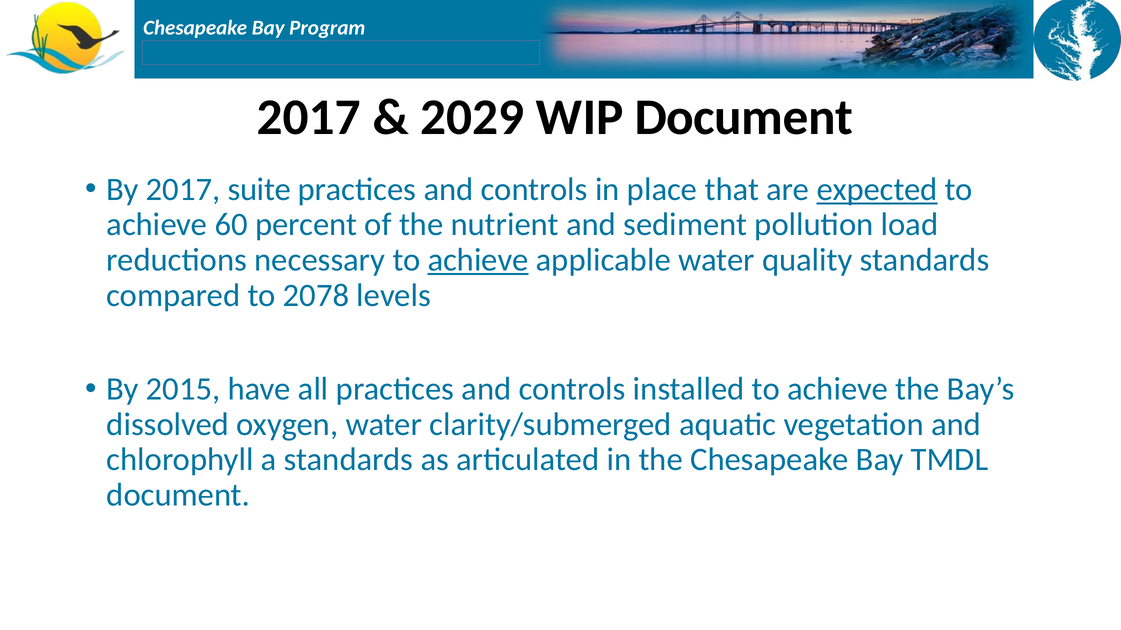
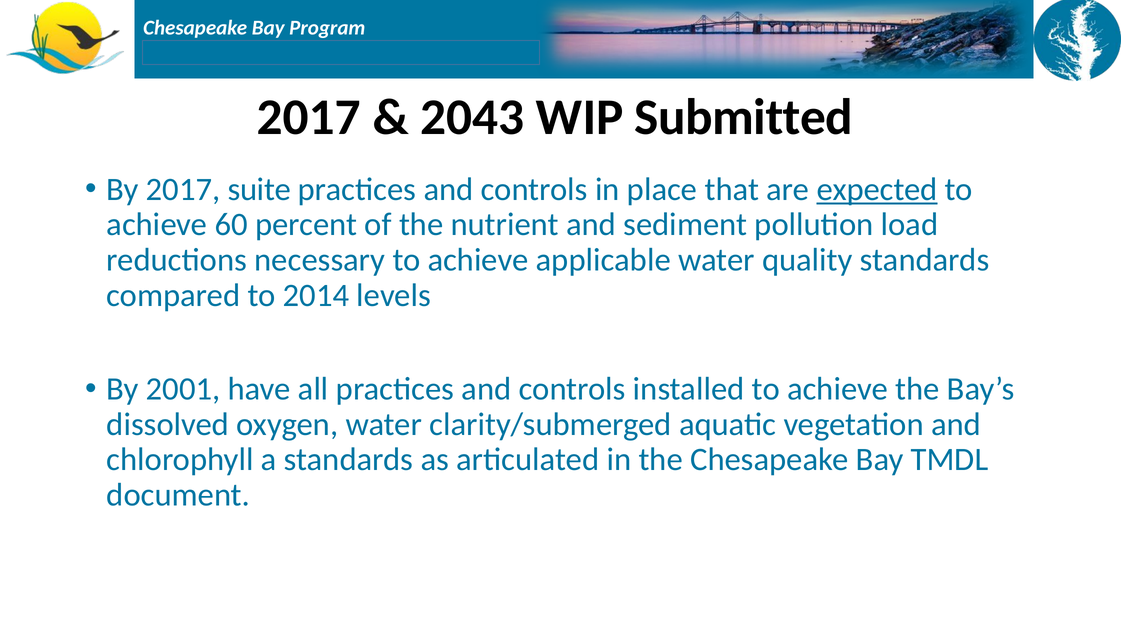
2029: 2029 -> 2043 (472, 117)
WIP Document: Document -> Submitted (744, 117)
achieve underline: present -> none (478, 260)
2078: 2078 -> 2014 (316, 295)
2015: 2015 -> 2001 (183, 389)
